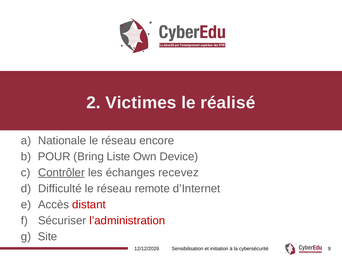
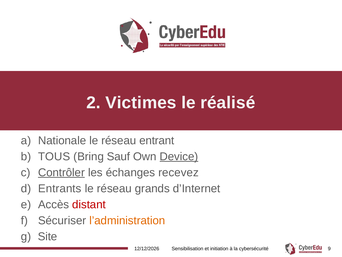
encore: encore -> entrant (157, 140)
POUR: POUR -> TOUS (54, 156)
Liste: Liste -> Sauf (118, 156)
Device underline: none -> present (179, 156)
Difficulté: Difficulté -> Entrants (60, 188)
remote: remote -> grands (152, 188)
l’administration colour: red -> orange (127, 220)
